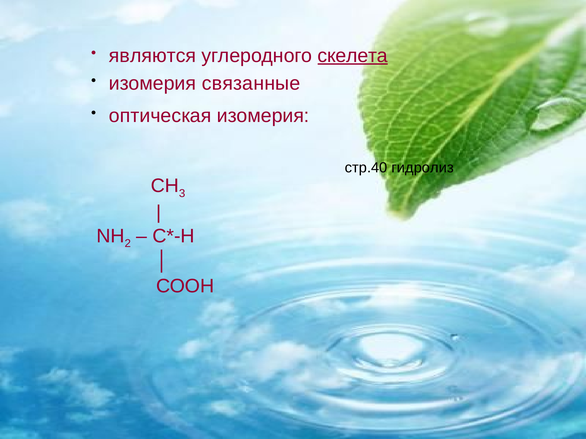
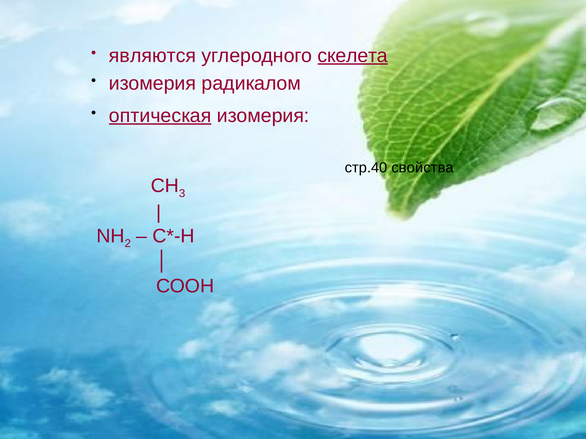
связанные: связанные -> радикалом (251, 83)
оптическая underline: none -> present (160, 116)
гидролиз: гидролиз -> свойства (423, 168)
